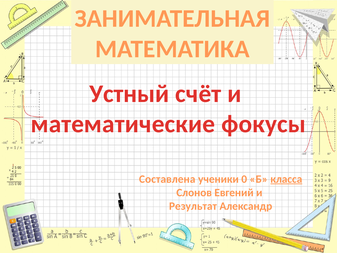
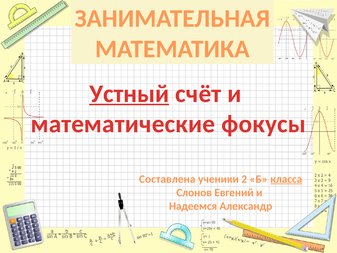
Устный underline: none -> present (129, 94)
0: 0 -> 2 (244, 179)
Результат: Результат -> Надеемся (193, 206)
